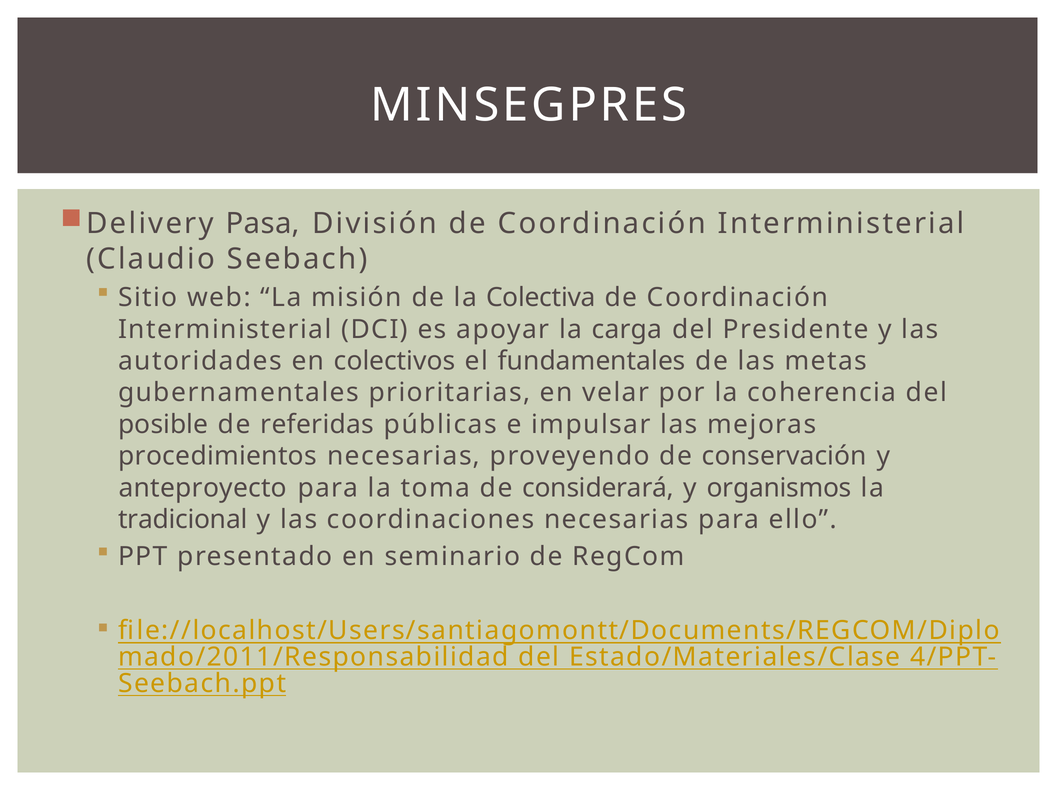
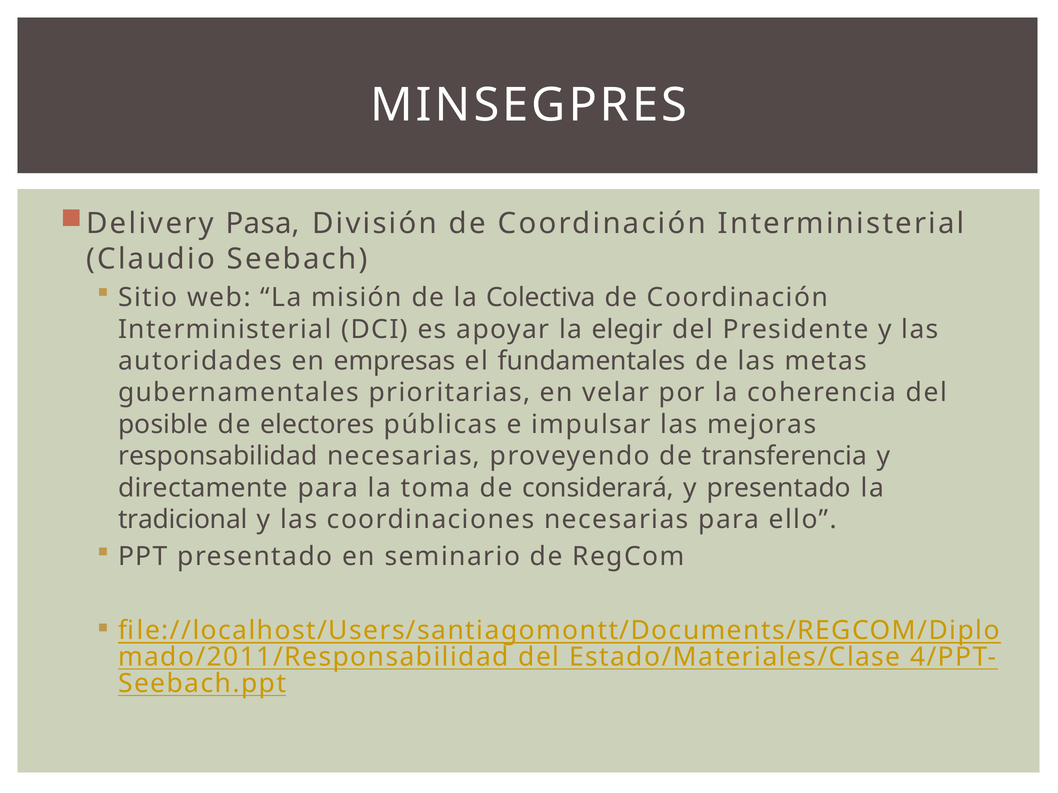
carga: carga -> elegir (627, 329)
colectivos: colectivos -> empresas (395, 361)
referidas: referidas -> electores (317, 425)
procedimientos: procedimientos -> responsabilidad (218, 456)
conservación: conservación -> transferencia (784, 456)
anteproyecto: anteproyecto -> directamente (203, 488)
y organismos: organismos -> presentado (779, 488)
